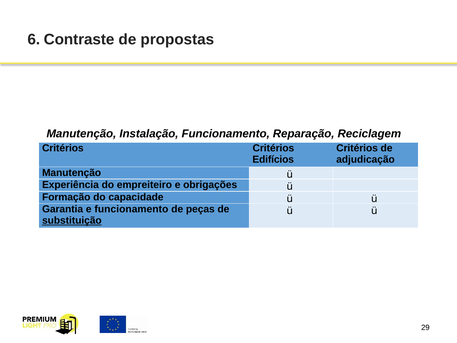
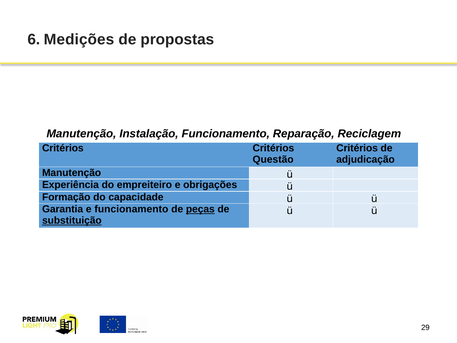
Contraste: Contraste -> Medições (79, 39)
Edifícios: Edifícios -> Questão (273, 159)
peças underline: none -> present (200, 209)
